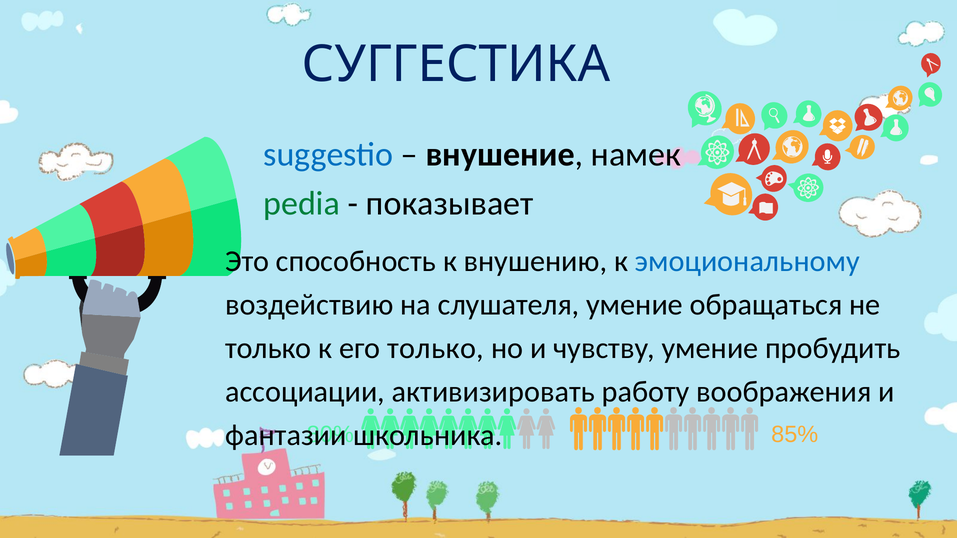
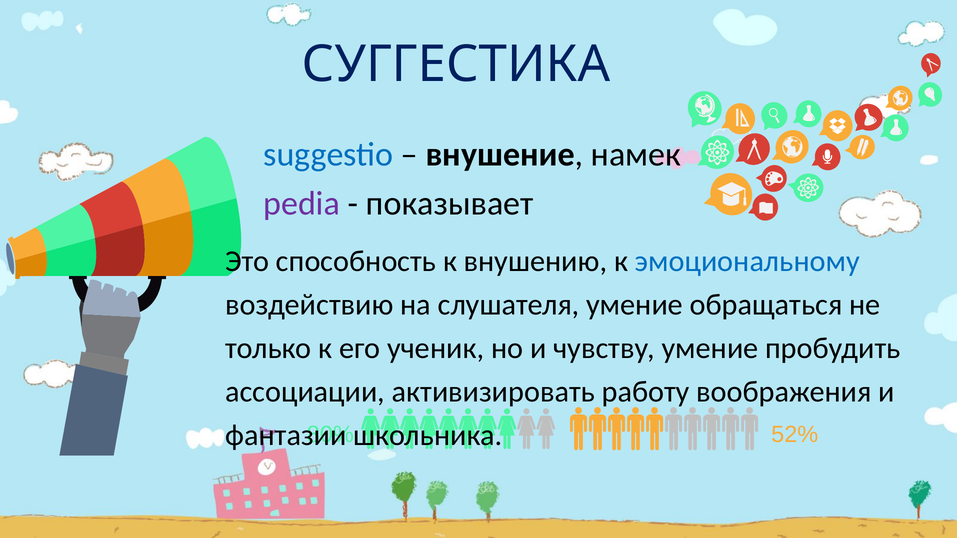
pedia colour: green -> purple (302, 204)
его только: только -> ученик (436, 348)
85%: 85% -> 52% (795, 435)
